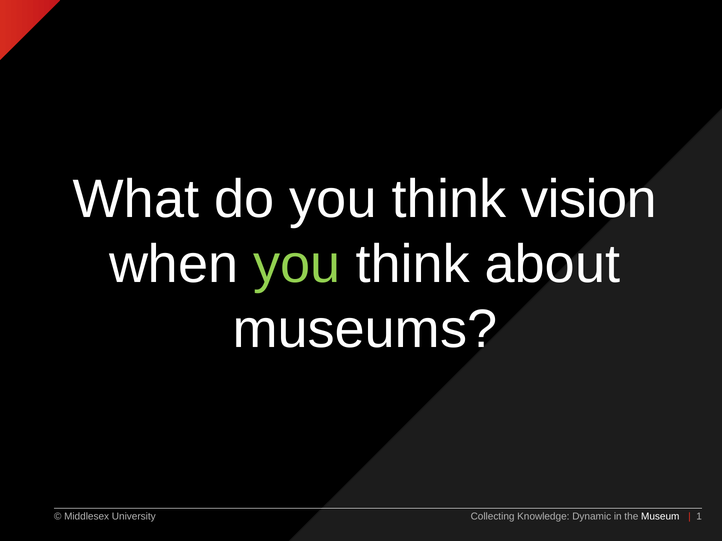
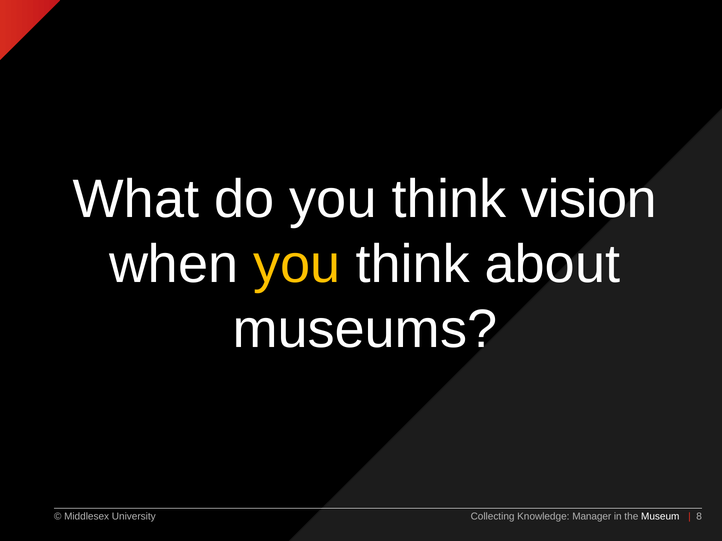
you colour: light green -> yellow (297, 265)
Dynamic: Dynamic -> Manager (592, 517)
1: 1 -> 8 (699, 517)
